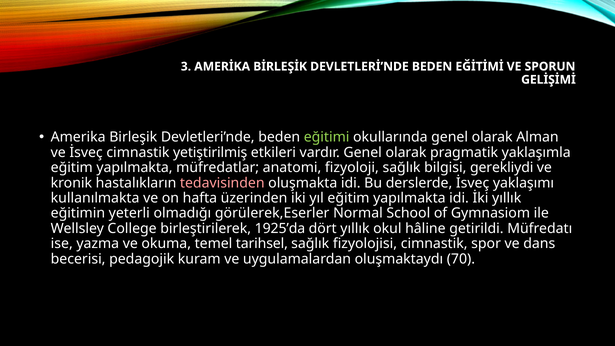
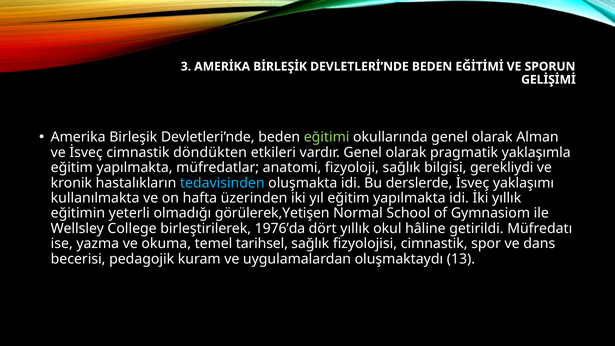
yetiştirilmiş: yetiştirilmiş -> döndükten (210, 152)
tedavisinden colour: pink -> light blue (222, 183)
görülerek,Eserler: görülerek,Eserler -> görülerek,Yetişen (272, 213)
1925’da: 1925’da -> 1976’da (280, 228)
70: 70 -> 13 (461, 259)
